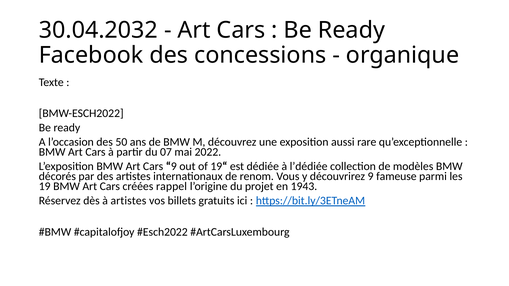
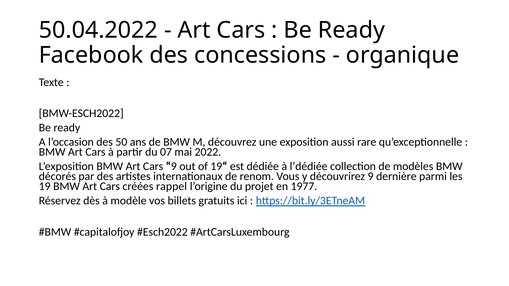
30.04.2032: 30.04.2032 -> 50.04.2022 (98, 30)
fameuse: fameuse -> dernière (396, 177)
1943: 1943 -> 1977 (304, 187)
à artistes: artistes -> modèle (128, 201)
